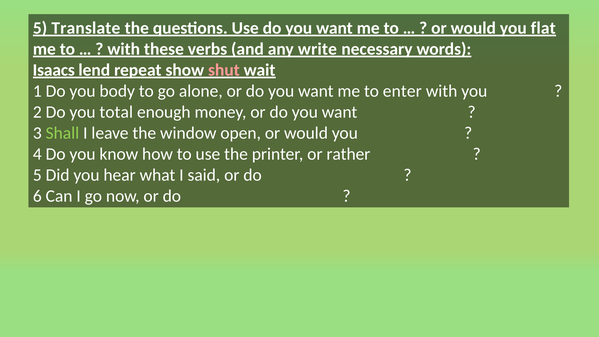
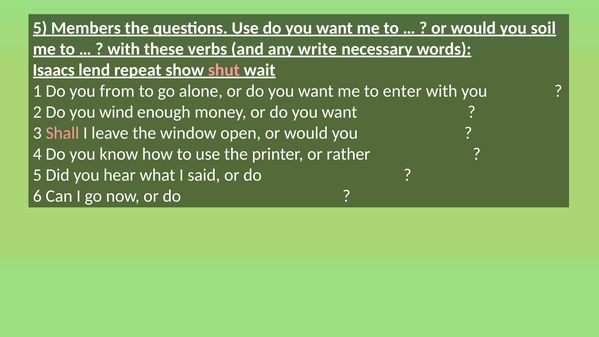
Translate: Translate -> Members (86, 28)
flat: flat -> soil (543, 28)
body: body -> from (117, 91)
total: total -> wind (116, 112)
Shall colour: light green -> pink (62, 133)
